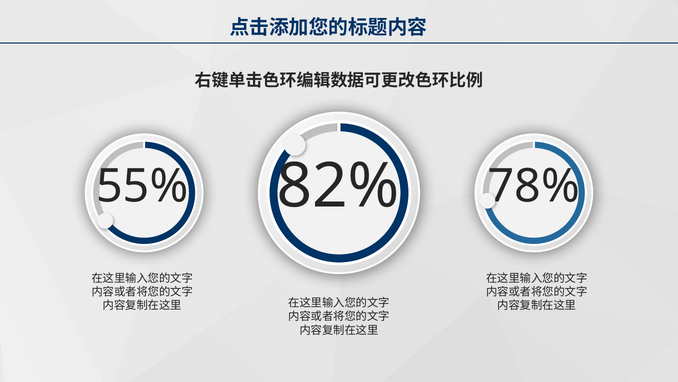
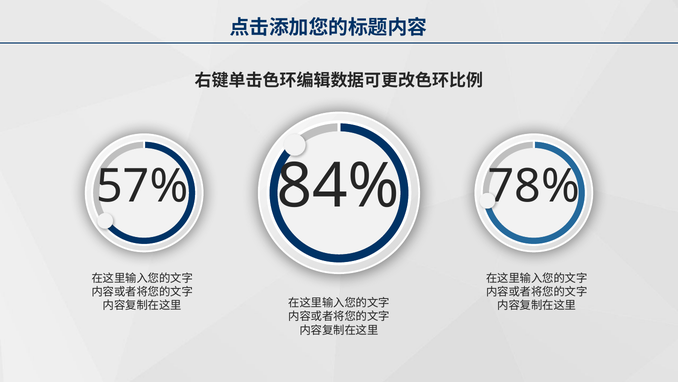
82%: 82% -> 84% (338, 186)
55%: 55% -> 57% (142, 186)
